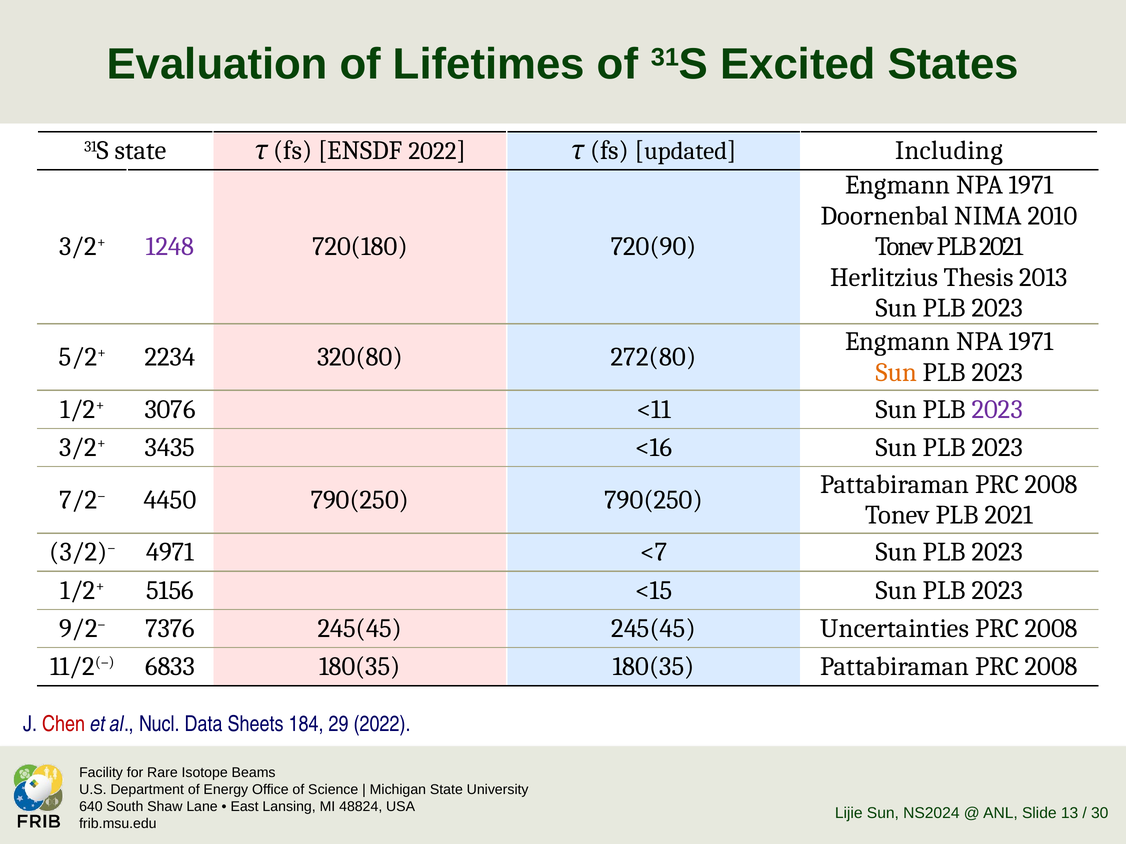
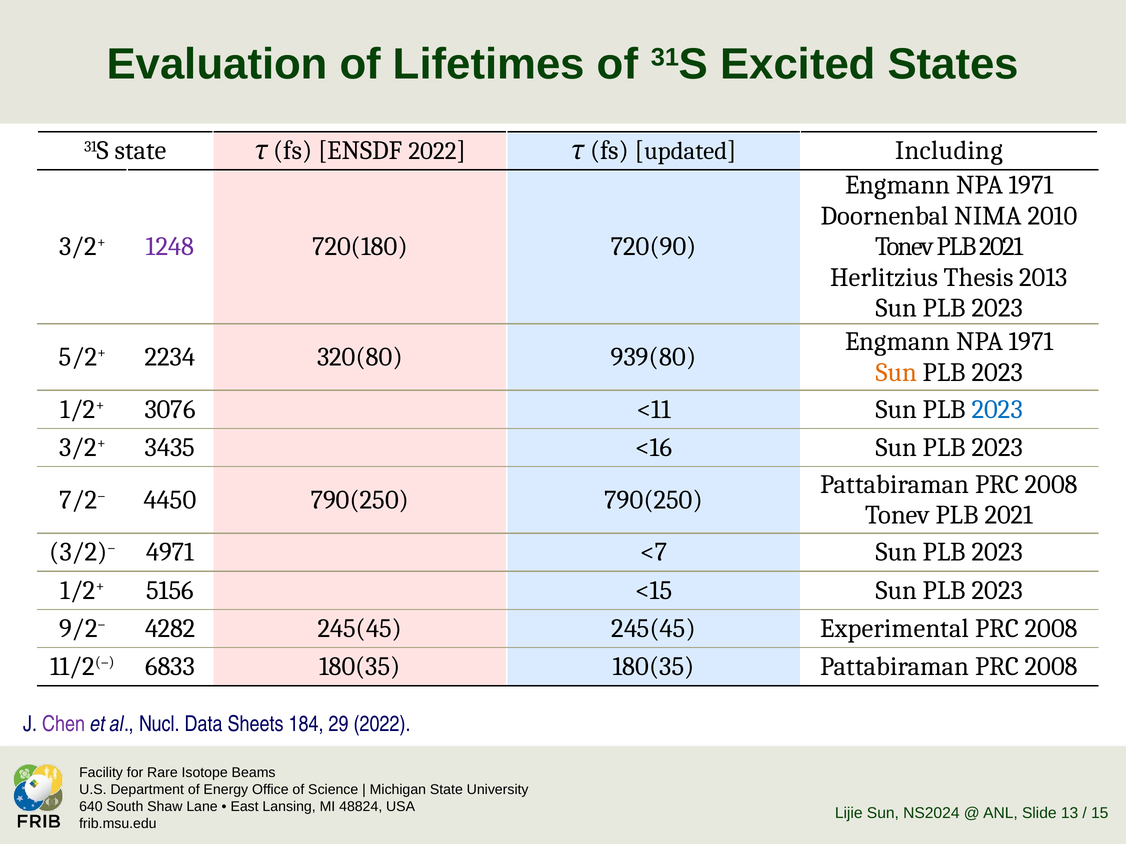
272(80: 272(80 -> 939(80 (653, 357)
2023 colour: purple -> blue (997, 410)
7376: 7376 -> 4282 (170, 629)
Uncertainties: Uncertainties -> Experimental (895, 629)
Chen colour: red -> purple (64, 724)
30: 30 -> 15 (1100, 813)
